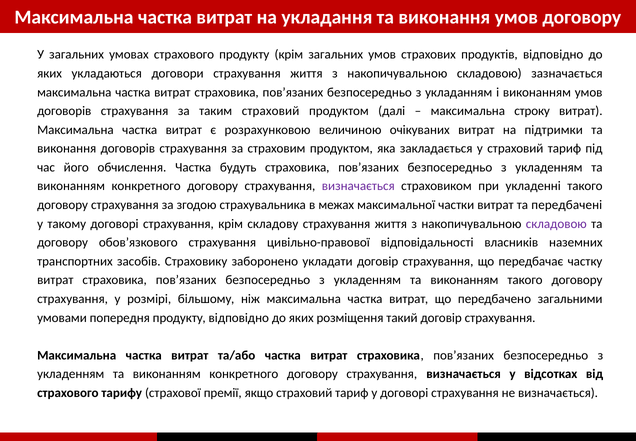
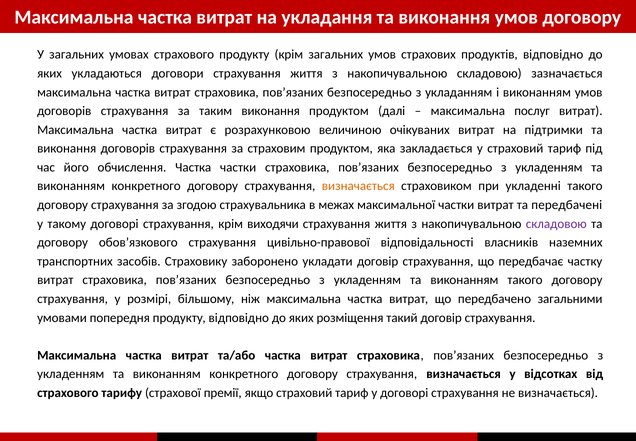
таким страховий: страховий -> виконання (271, 111)
строку: строку -> послуг (532, 111)
Частка будуть: будуть -> частки (238, 167)
визначається colour: purple -> orange (358, 186)
складову: складову -> виходячи (273, 223)
